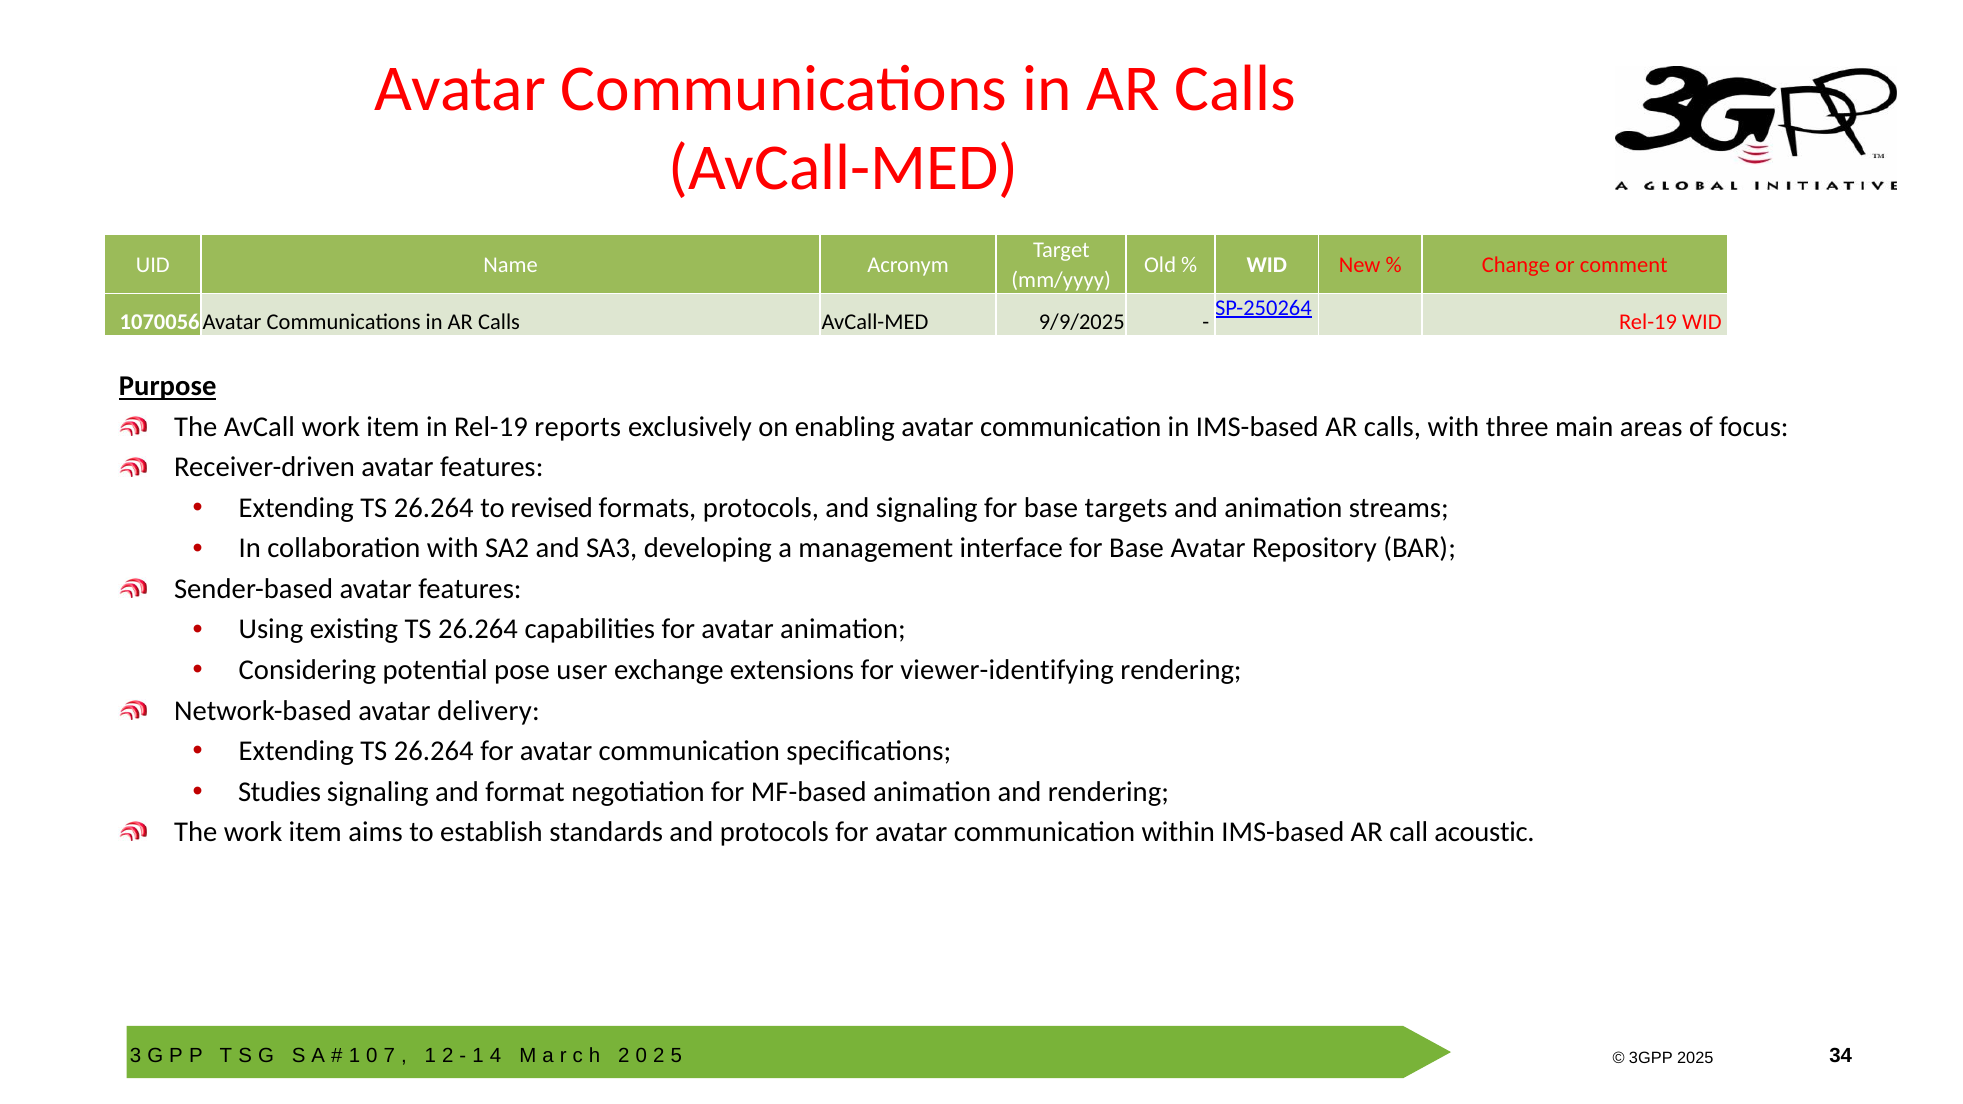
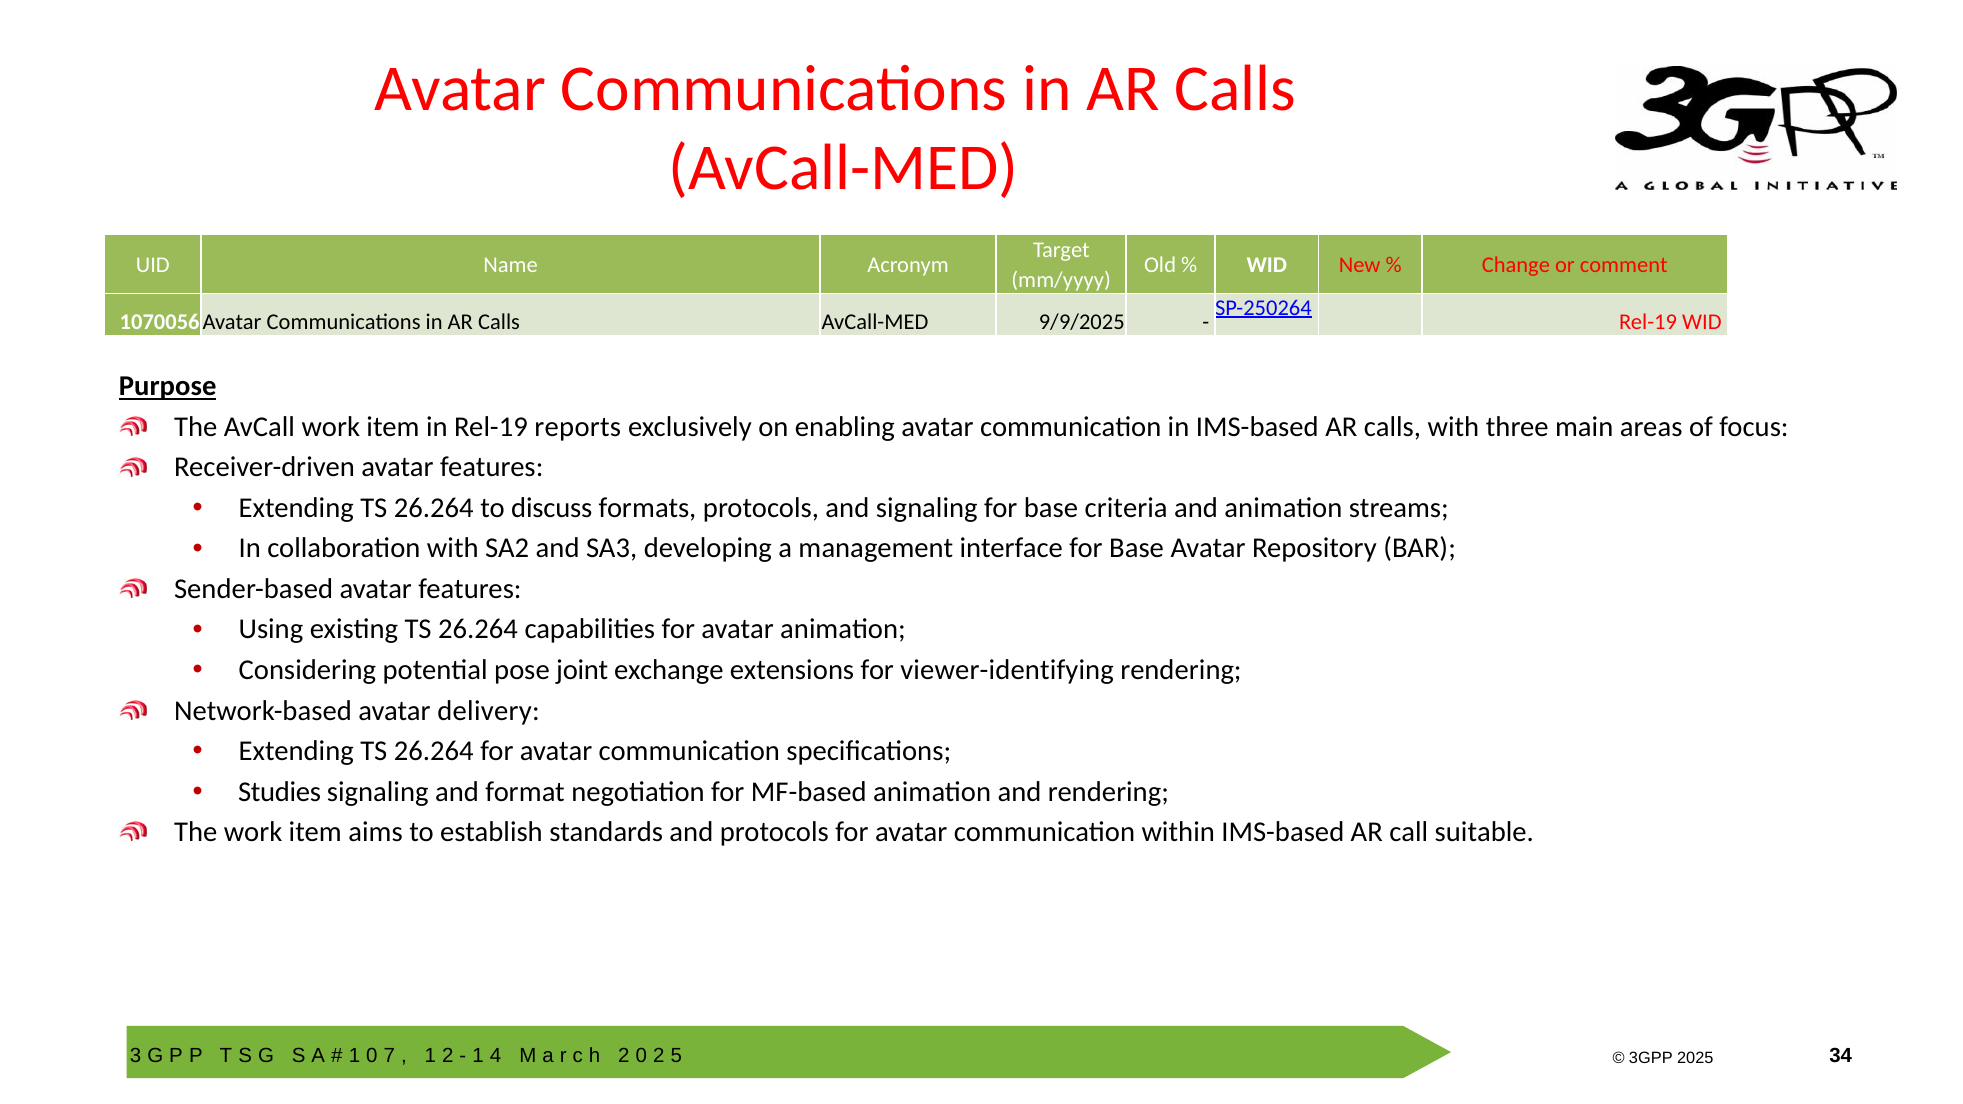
revised: revised -> discuss (552, 508)
targets: targets -> criteria (1126, 508)
user: user -> joint (582, 670)
acoustic: acoustic -> suitable (1484, 832)
